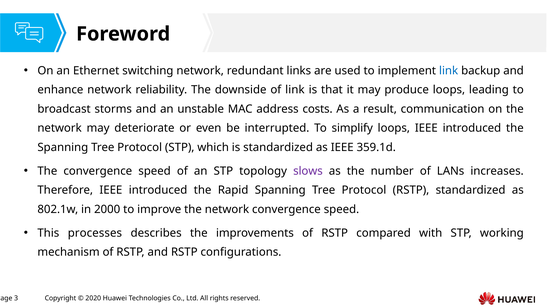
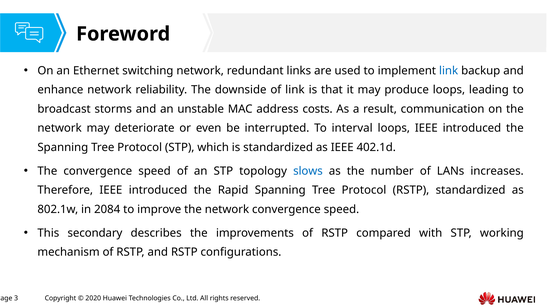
simplify: simplify -> interval (352, 128)
359.1d: 359.1d -> 402.1d (376, 147)
slows colour: purple -> blue (308, 171)
2000: 2000 -> 2084 (107, 209)
processes: processes -> secondary (95, 233)
